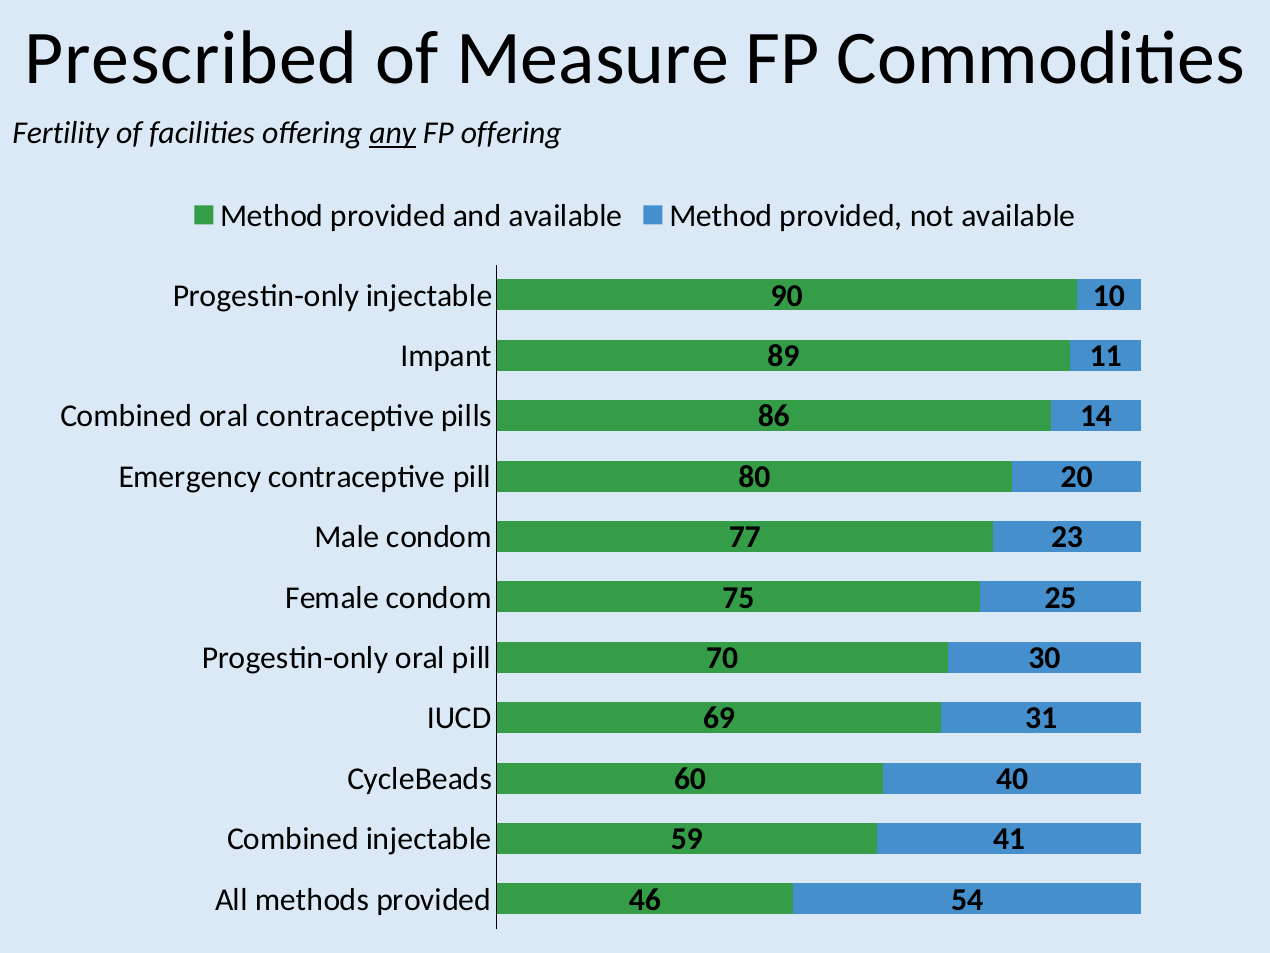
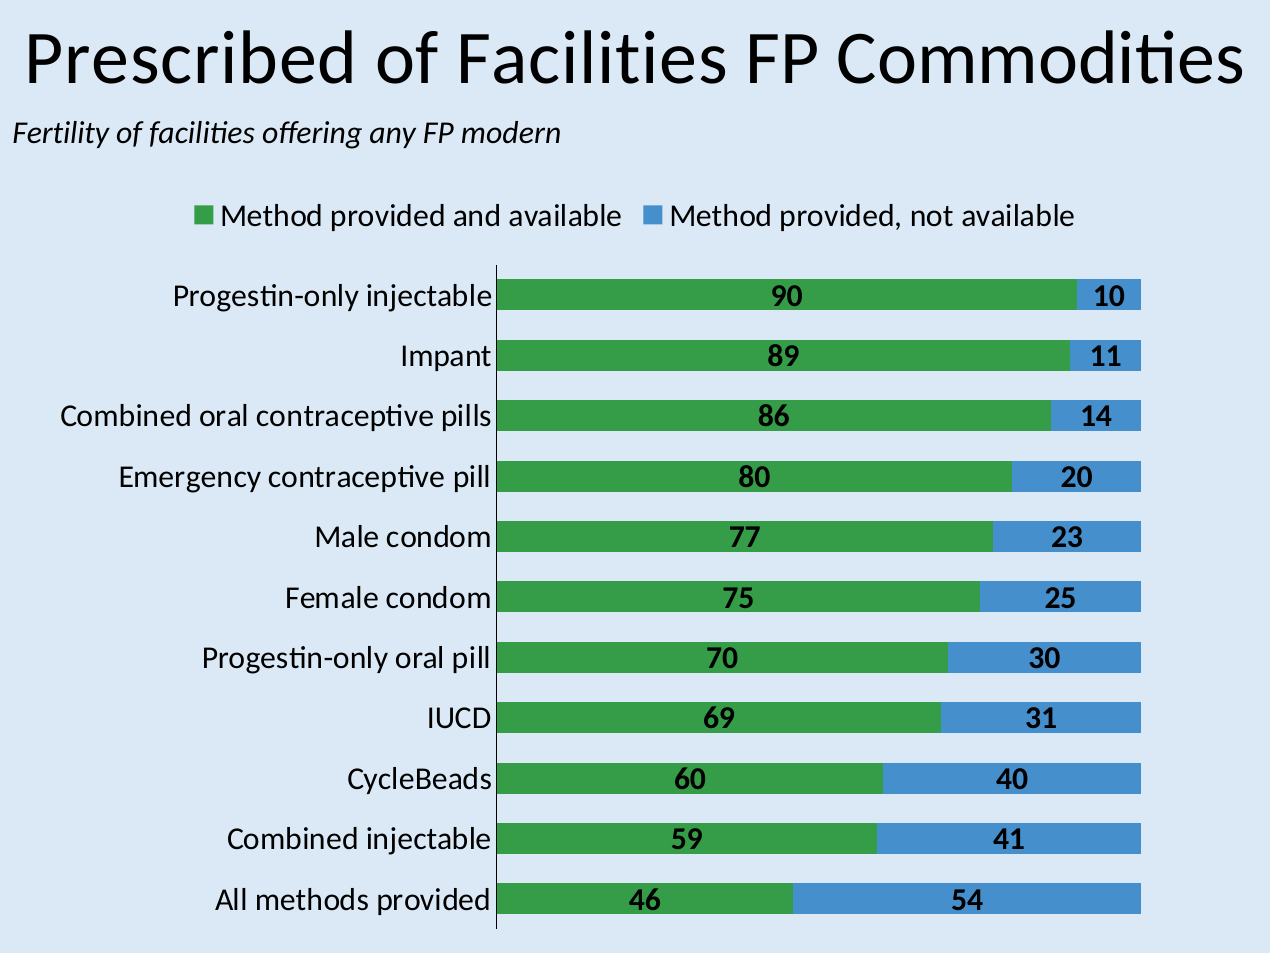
Measure: Measure -> Facilities (592, 58)
any underline: present -> none (393, 133)
FP offering: offering -> modern (511, 133)
